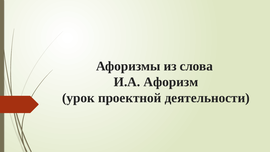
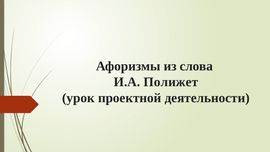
Афоризм: Афоризм -> Полижет (171, 82)
